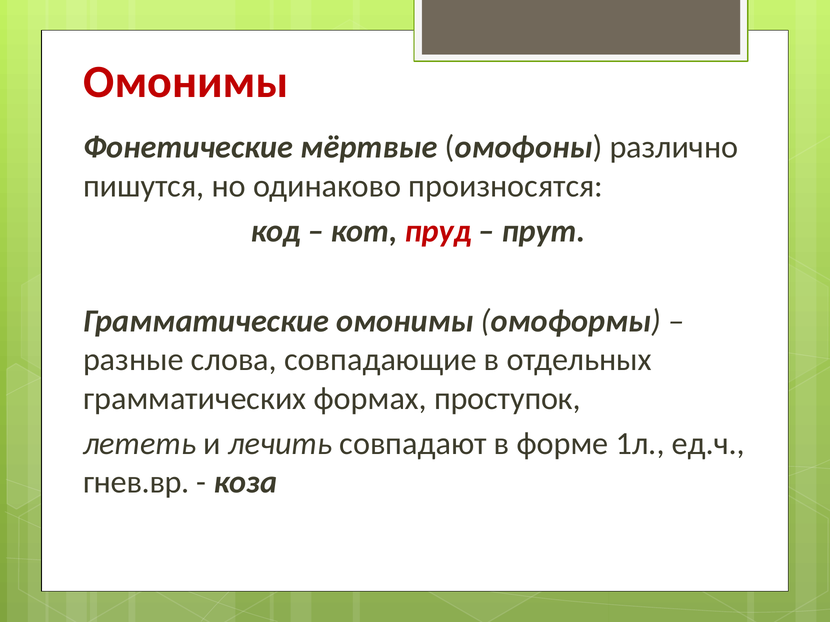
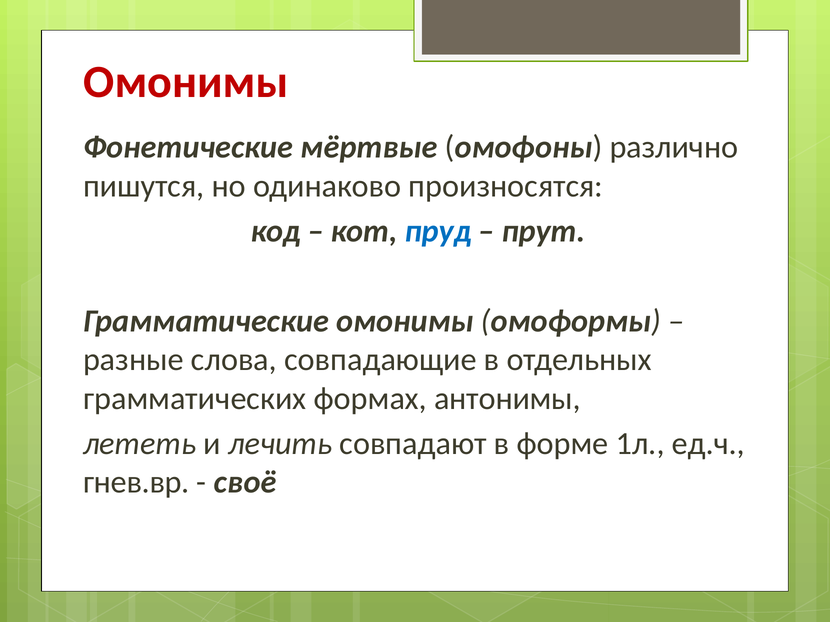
пруд colour: red -> blue (438, 231)
проступок: проступок -> антонимы (507, 399)
коза: коза -> своё (245, 483)
